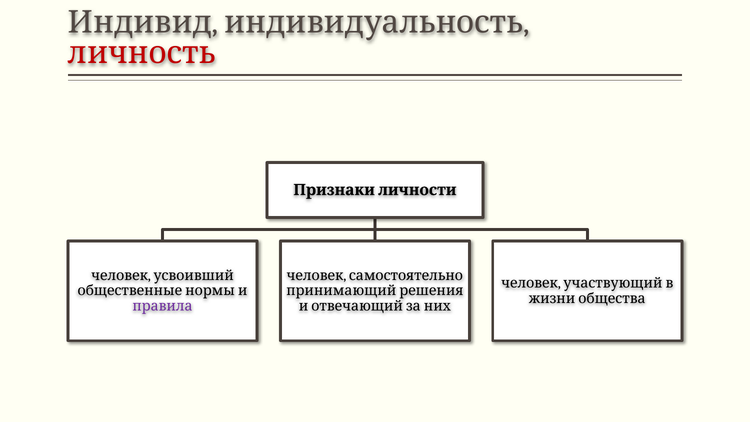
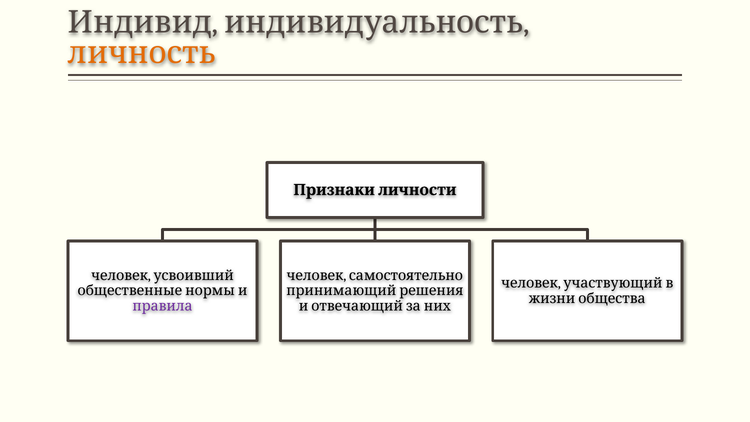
личность colour: red -> orange (142, 53)
